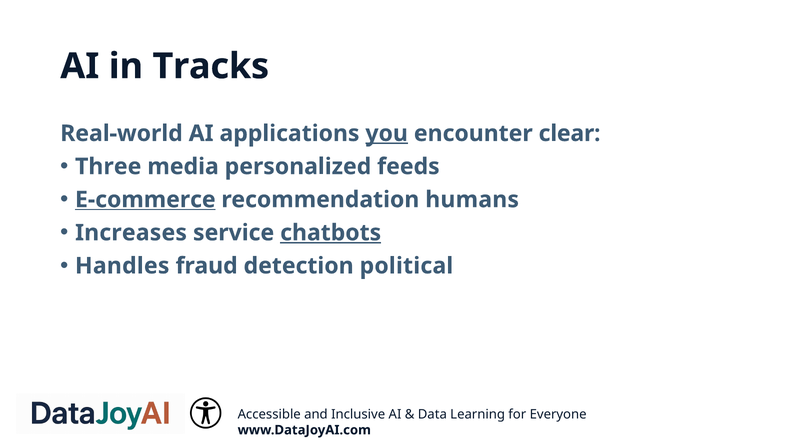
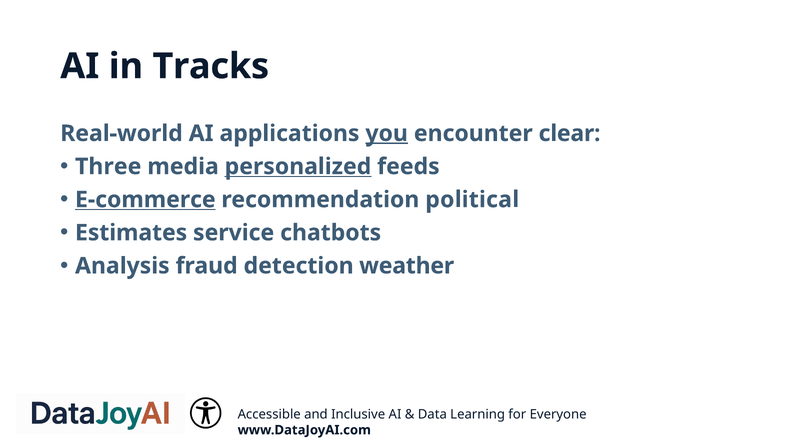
personalized underline: none -> present (298, 167)
humans: humans -> political (472, 200)
Increases: Increases -> Estimates (131, 233)
chatbots underline: present -> none (331, 233)
Handles: Handles -> Analysis (122, 266)
political: political -> weather (407, 266)
